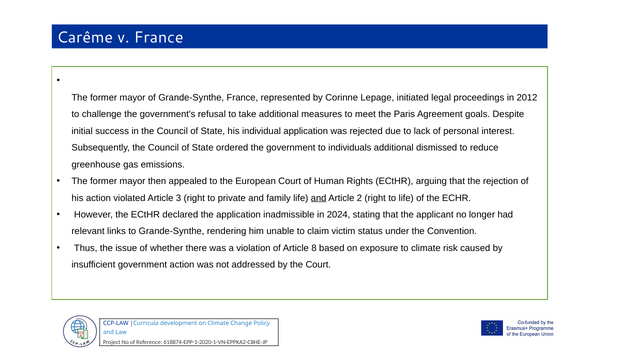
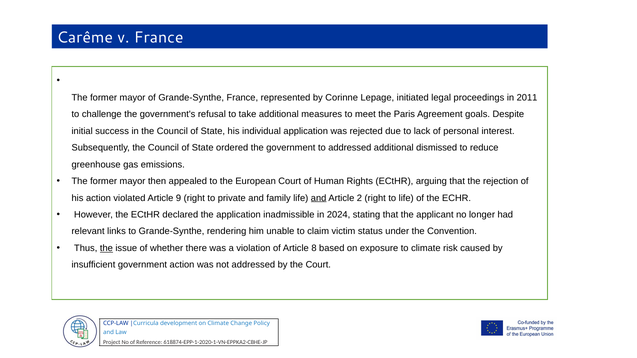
2012: 2012 -> 2011 (527, 98)
to individuals: individuals -> addressed (350, 148)
3: 3 -> 9 (179, 198)
the underline: none -> present (106, 248)
